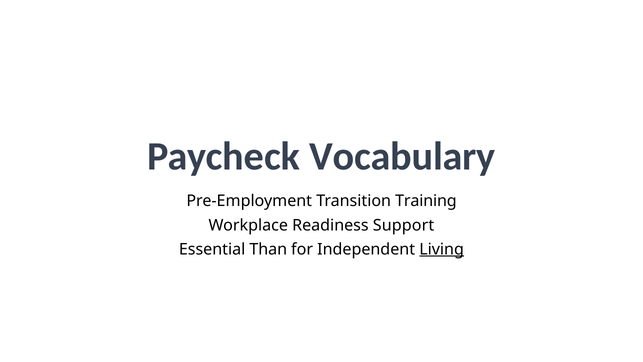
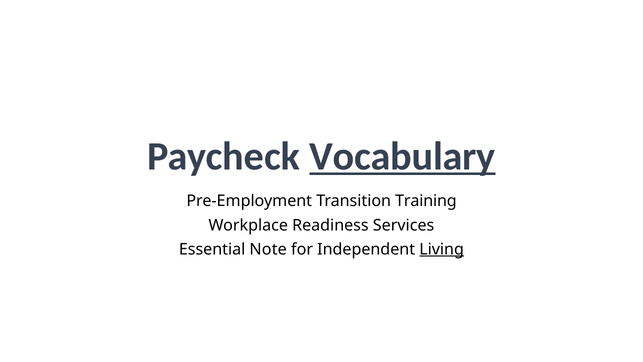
Vocabulary underline: none -> present (402, 156)
Support: Support -> Services (404, 225)
Than: Than -> Note (268, 249)
